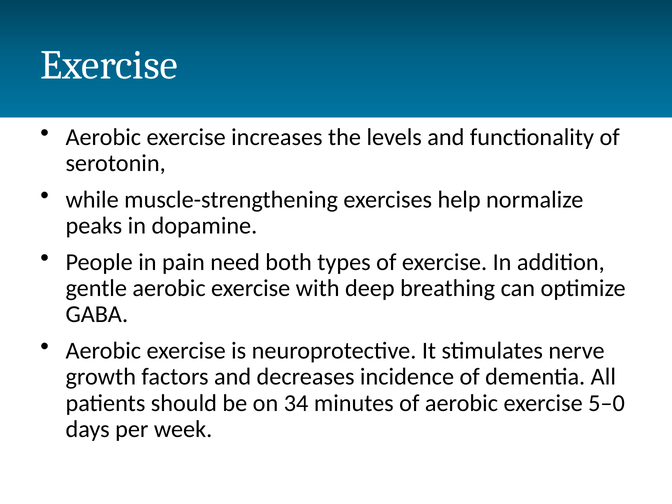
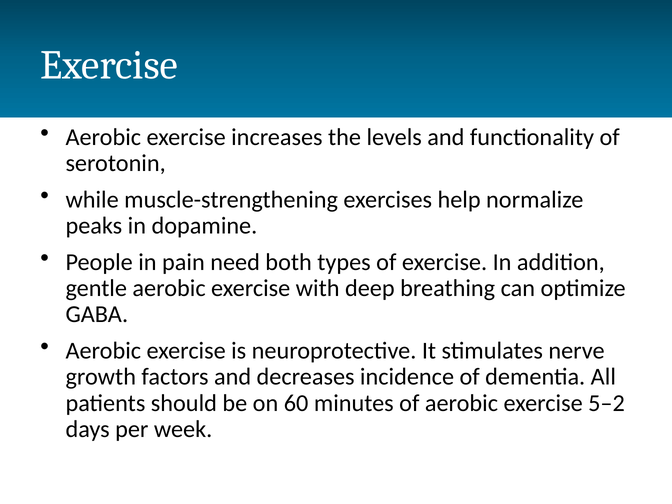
34: 34 -> 60 (296, 403)
5–0: 5–0 -> 5–2 (607, 403)
